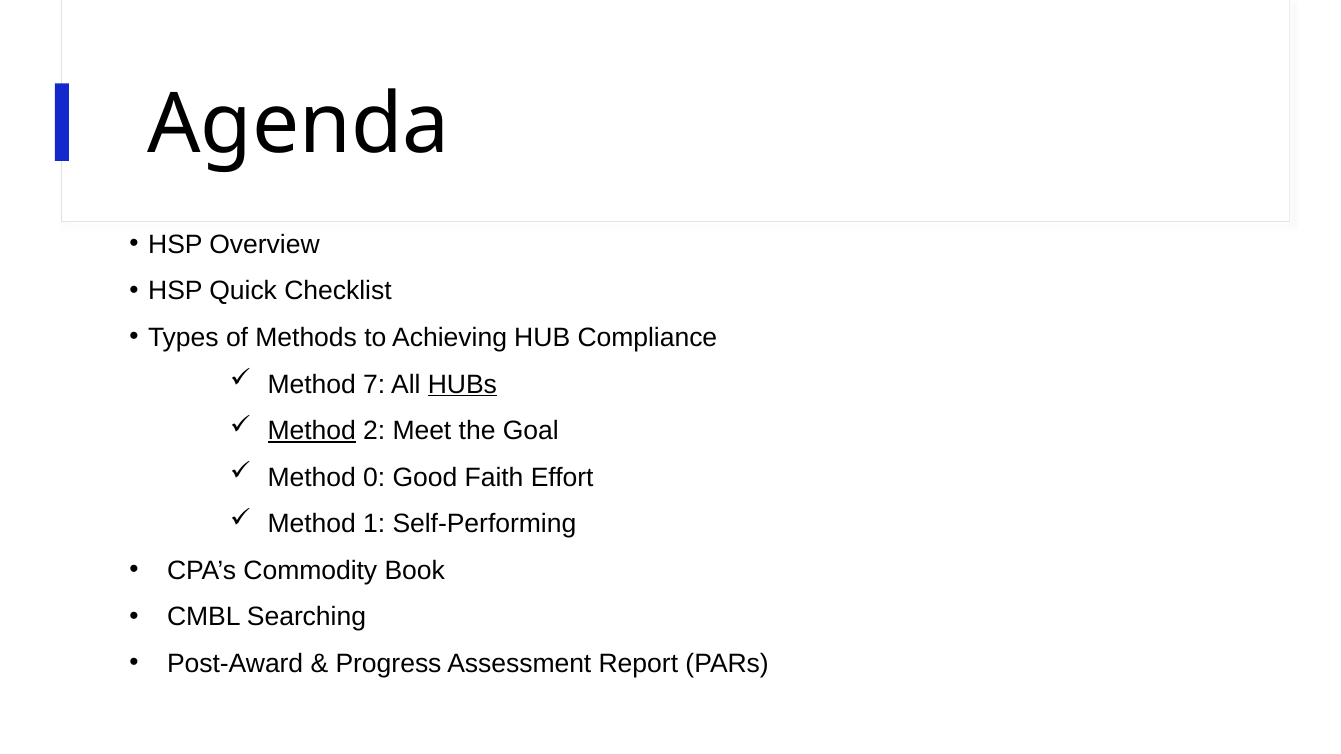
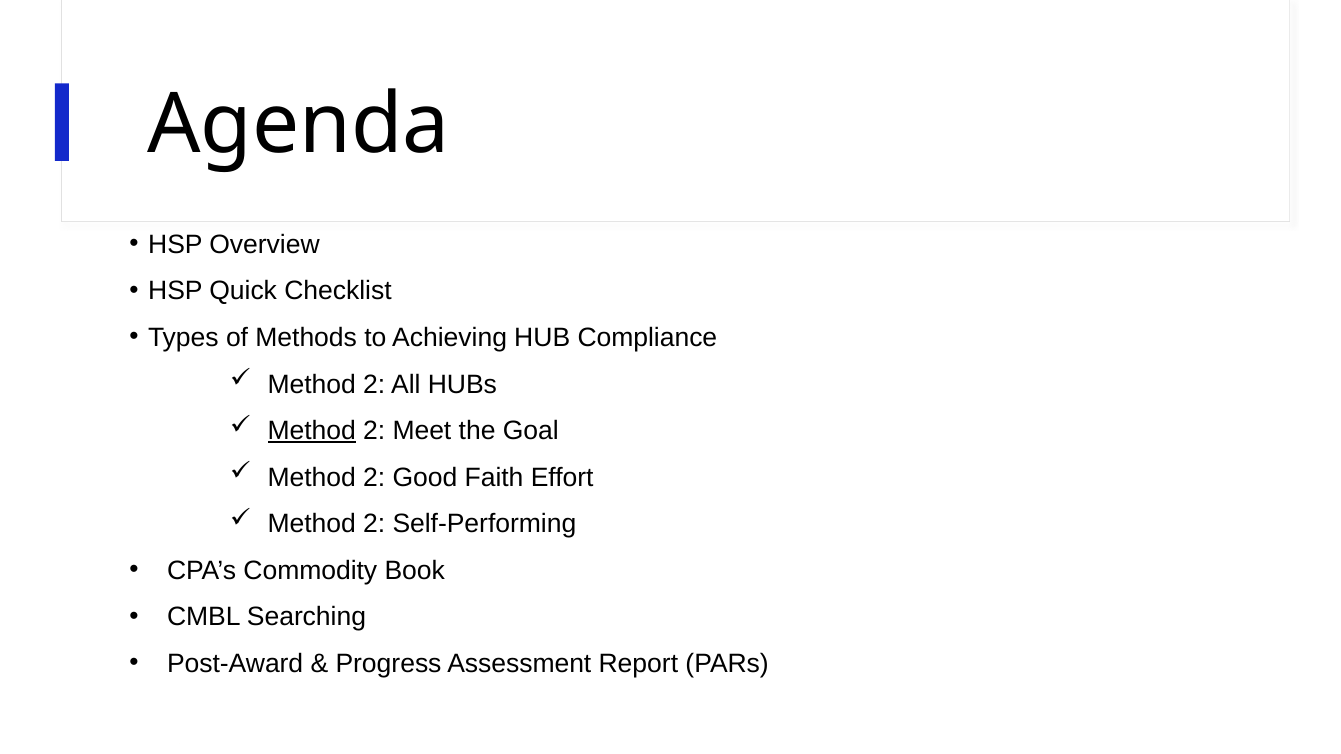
7: 7 -> 2 (374, 384)
HUBs underline: present -> none (462, 384)
0: 0 -> 2 (374, 478)
1: 1 -> 2 (374, 524)
